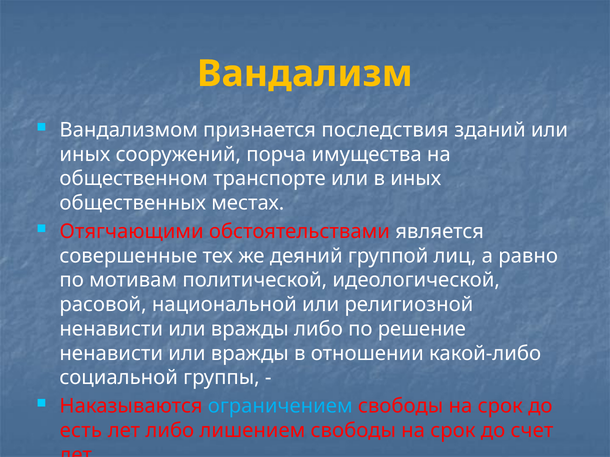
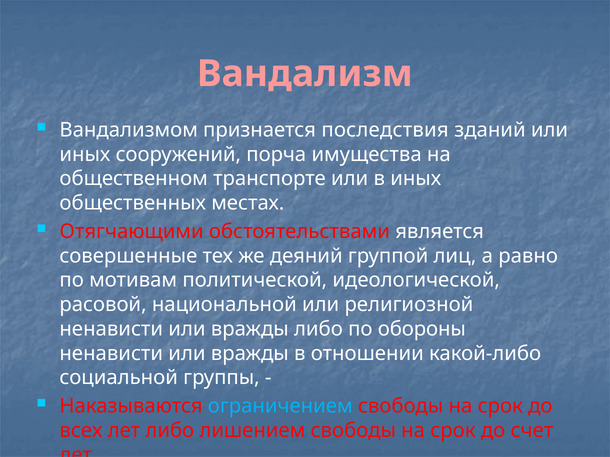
Вандализм colour: yellow -> pink (305, 74)
решение: решение -> обороны (422, 329)
есть: есть -> всех (81, 431)
